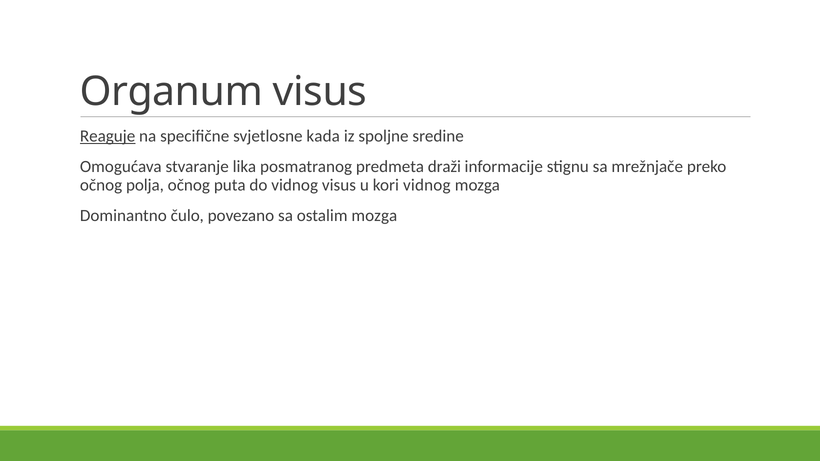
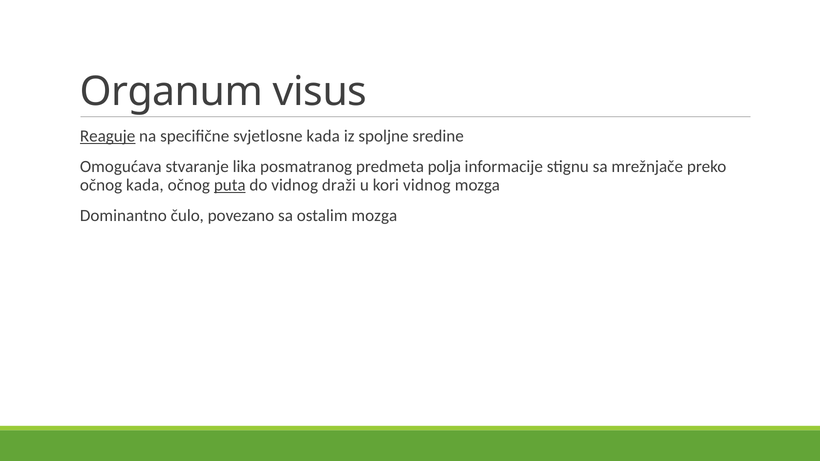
draži: draži -> polja (444, 167)
očnog polja: polja -> kada (145, 185)
puta underline: none -> present (230, 185)
vidnog visus: visus -> draži (339, 185)
